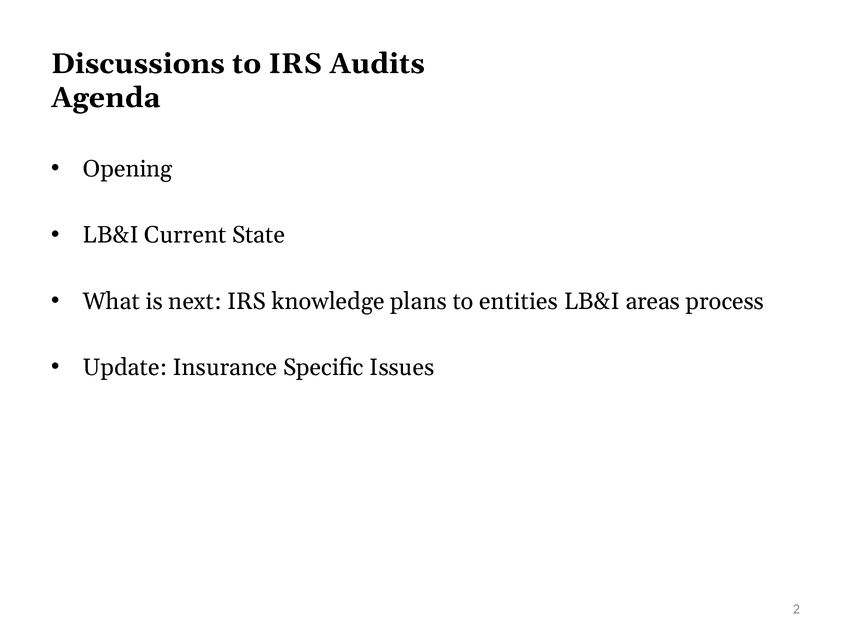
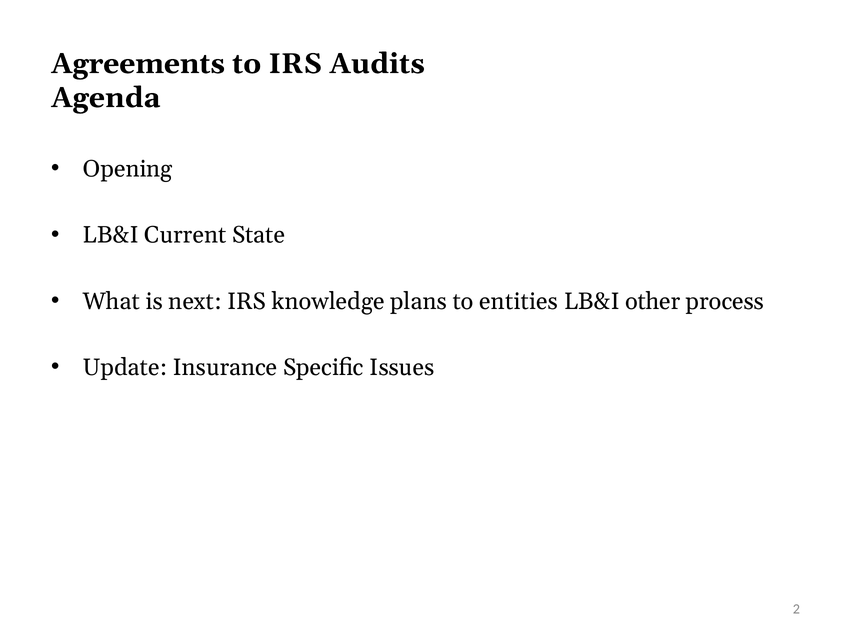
Discussions: Discussions -> Agreements (138, 64)
areas: areas -> other (653, 301)
